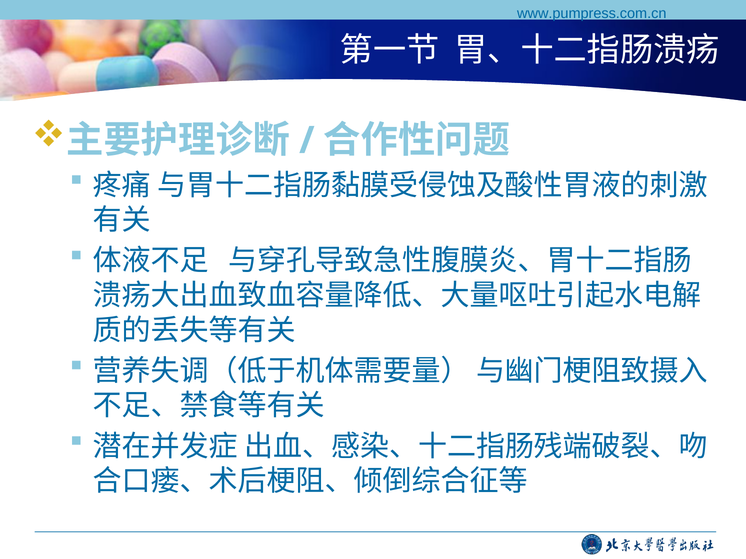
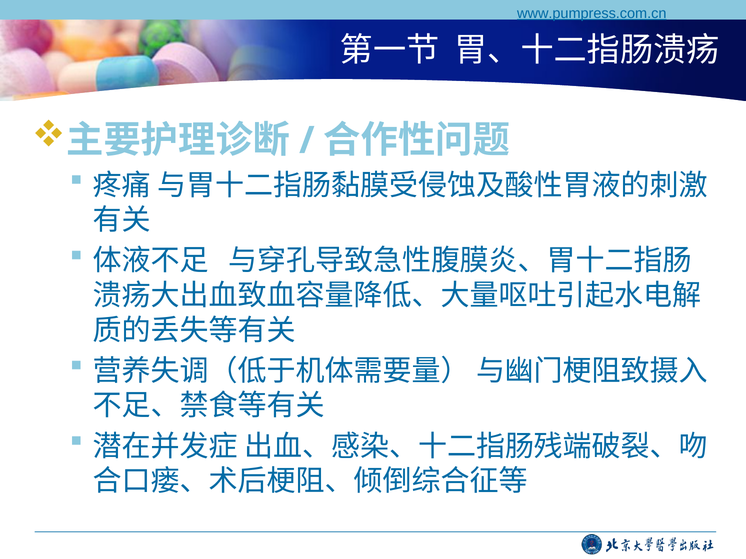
www.pumpress.com.cn underline: none -> present (592, 13)
